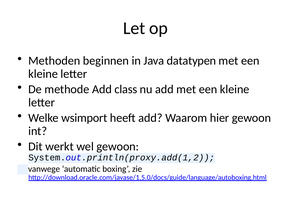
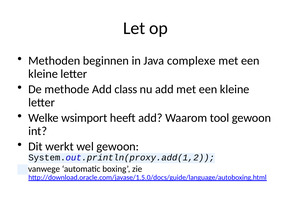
datatypen: datatypen -> complexe (191, 61)
hier: hier -> tool (220, 118)
